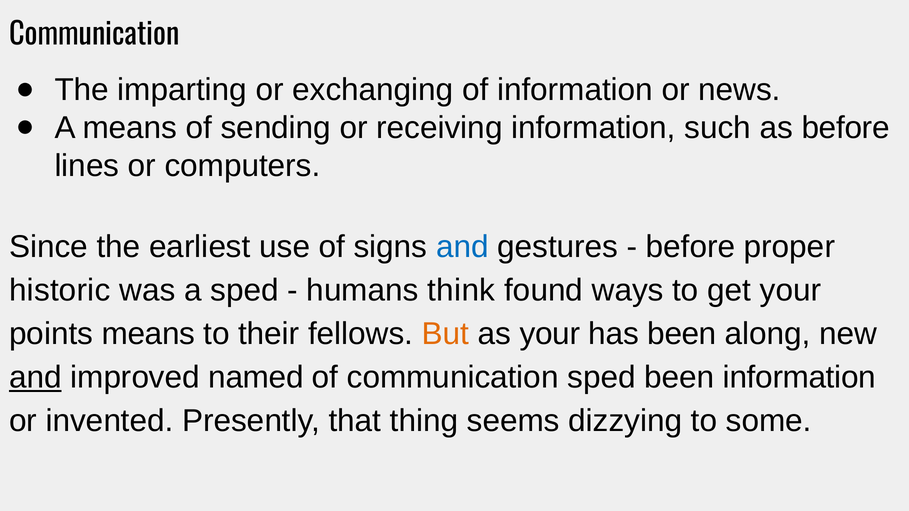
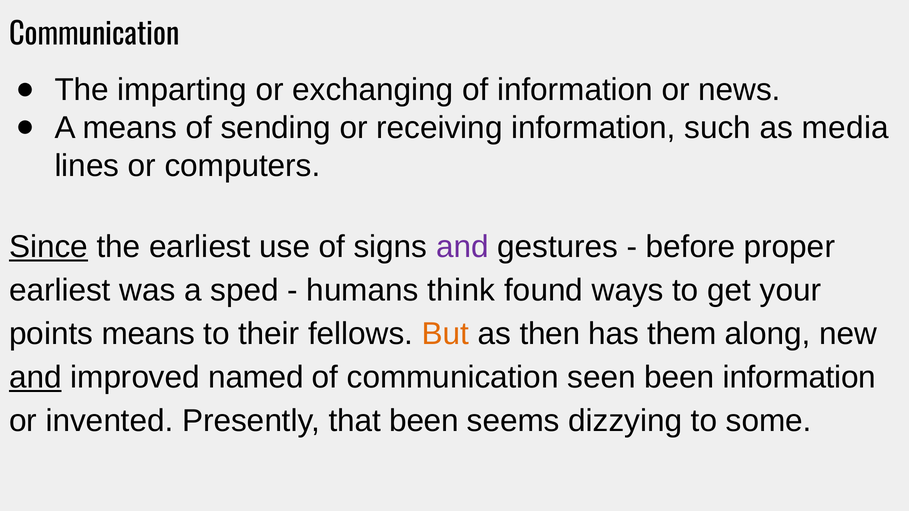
as before: before -> media (845, 128)
Since underline: none -> present (48, 247)
and colour: blue -> purple (462, 247)
historic: historic -> earliest (60, 291)
as your: your -> then (550, 334)
has been: been -> them (682, 334)
communication sped: sped -> seen (602, 378)
that thing: thing -> been (424, 421)
